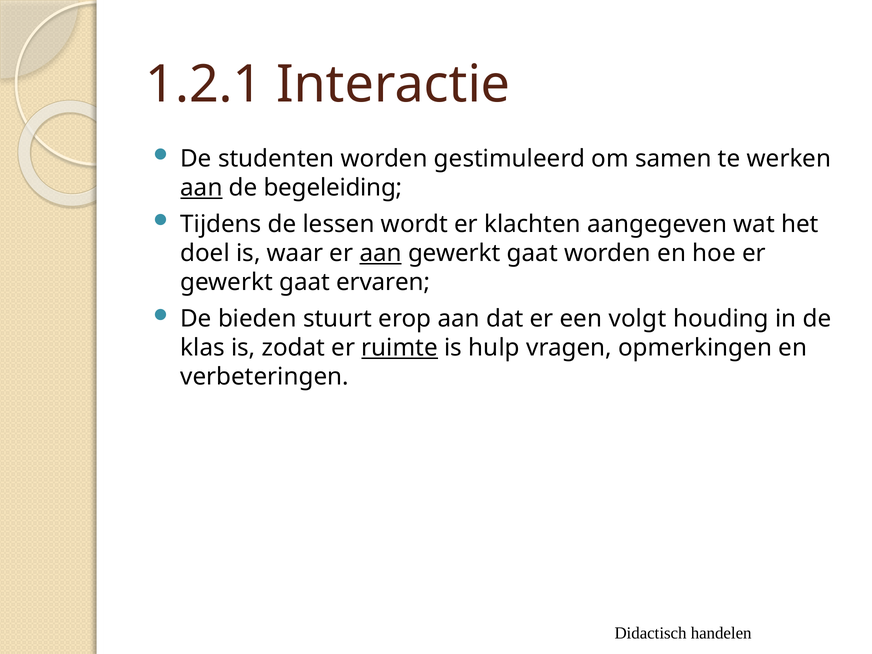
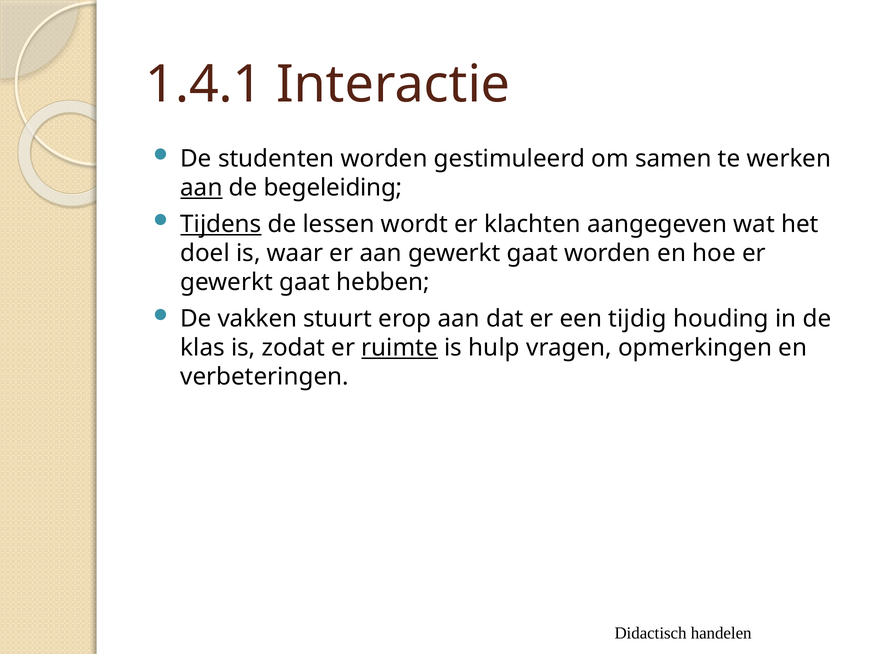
1.2.1: 1.2.1 -> 1.4.1 (204, 84)
Tijdens underline: none -> present (221, 224)
aan underline: present -> none (381, 253)
ervaren: ervaren -> hebben (383, 282)
bieden: bieden -> vakken (257, 319)
volgt: volgt -> tijdig (638, 319)
